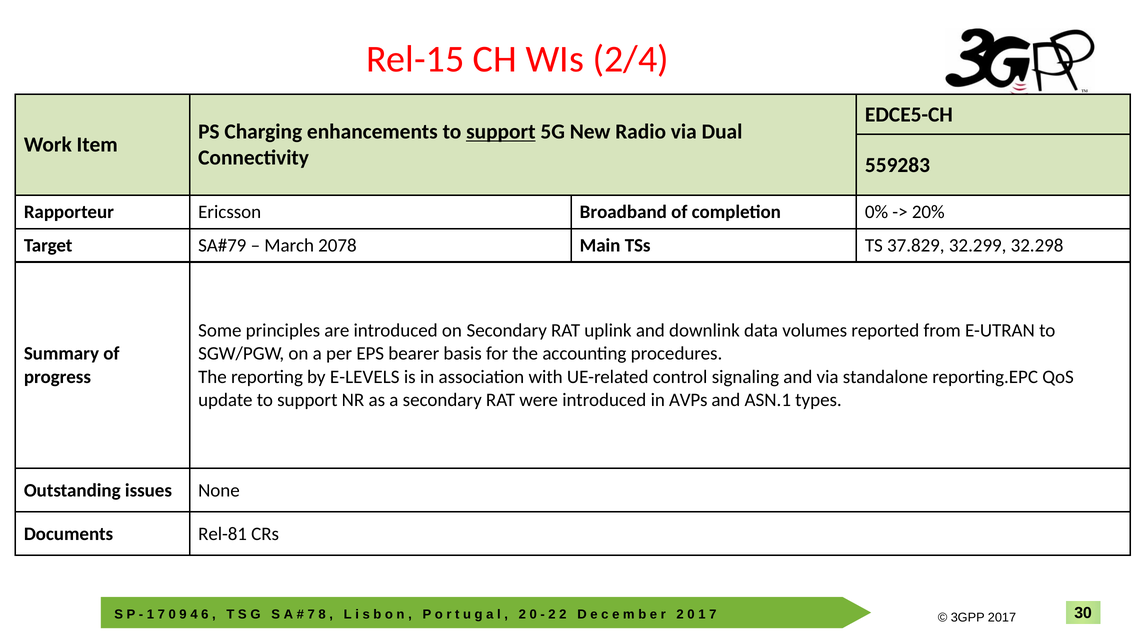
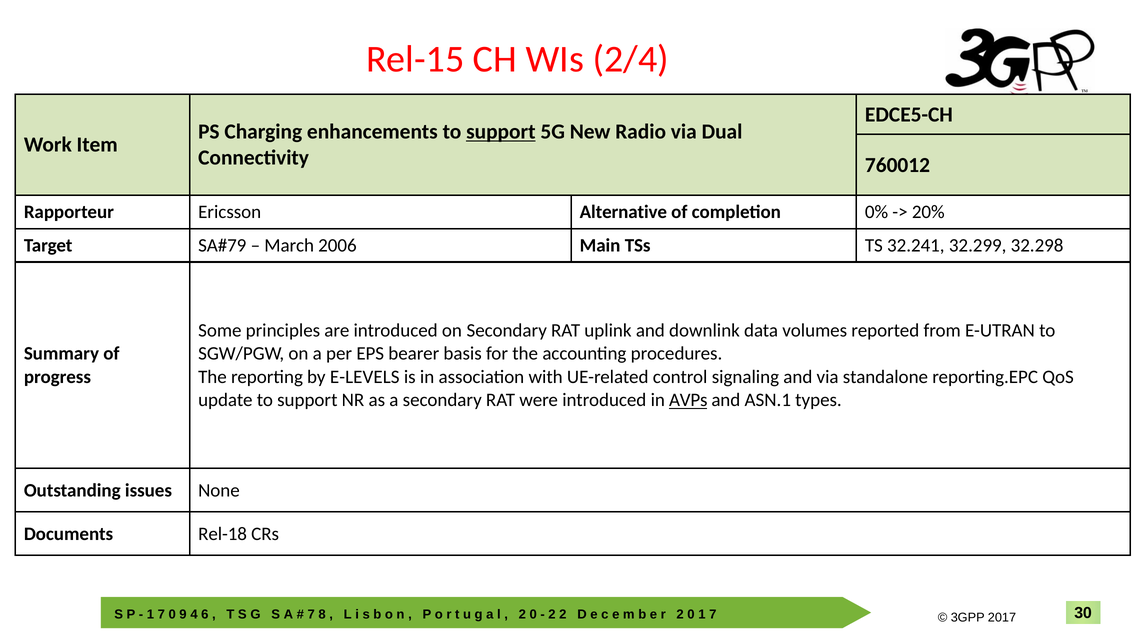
559283: 559283 -> 760012 (897, 165)
Broadband: Broadband -> Alternative (623, 212)
2078: 2078 -> 2006 (337, 246)
37.829: 37.829 -> 32.241 (916, 246)
AVPs underline: none -> present (688, 400)
Rel-81: Rel-81 -> Rel-18 (223, 534)
